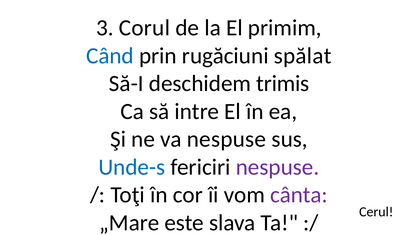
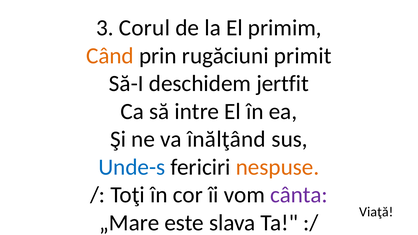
Când colour: blue -> orange (110, 56)
spălat: spălat -> primit (303, 56)
trimis: trimis -> jertfit (283, 84)
va nespuse: nespuse -> înălţând (226, 139)
nespuse colour: purple -> orange (278, 167)
Cerul: Cerul -> Viaţă (376, 212)
